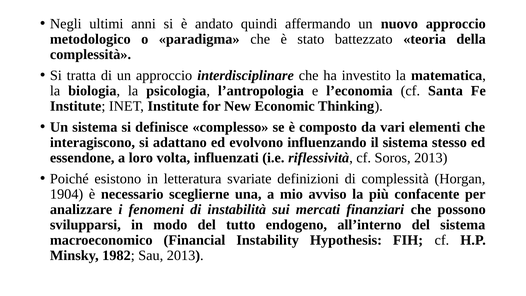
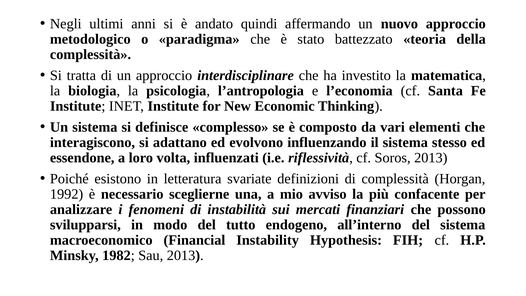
1904: 1904 -> 1992 (67, 194)
